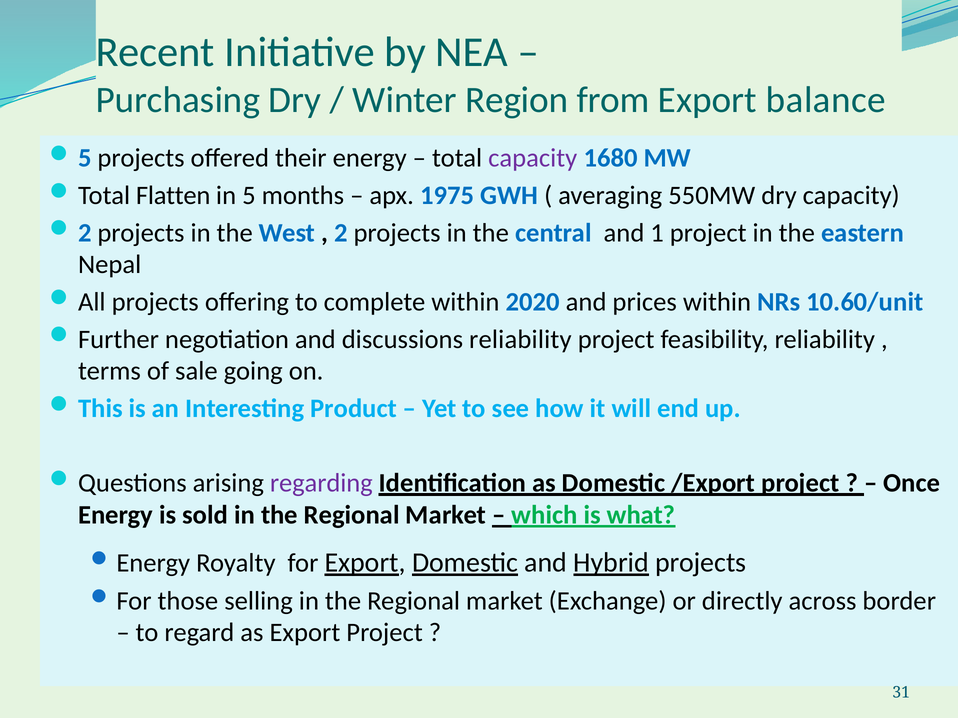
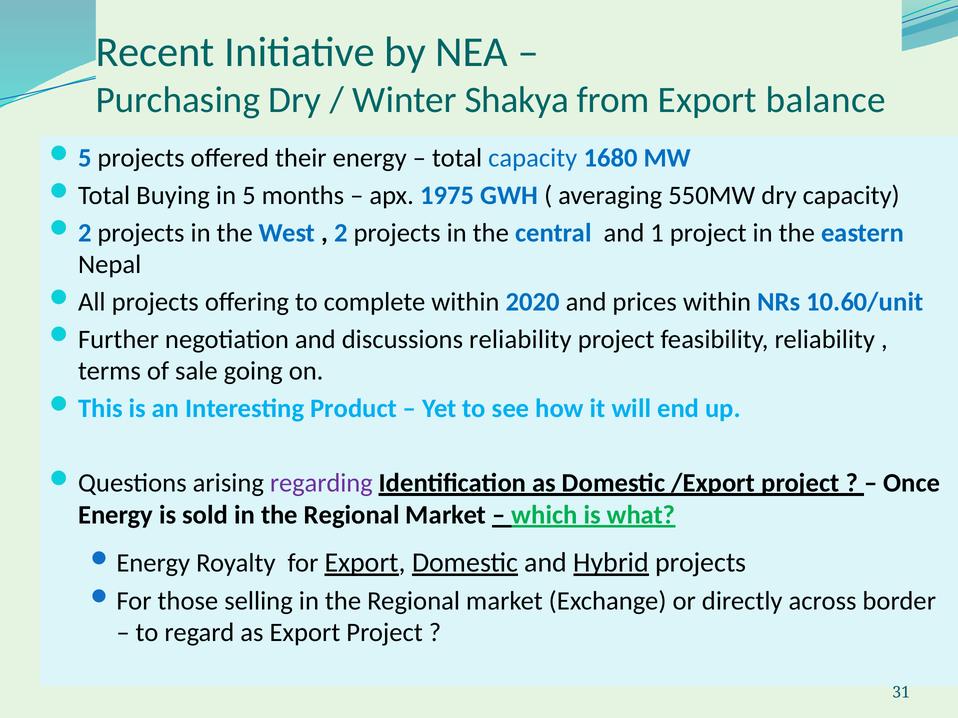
Region: Region -> Shakya (517, 100)
capacity colour: purple -> blue (533, 158)
Flatten: Flatten -> Buying (173, 196)
